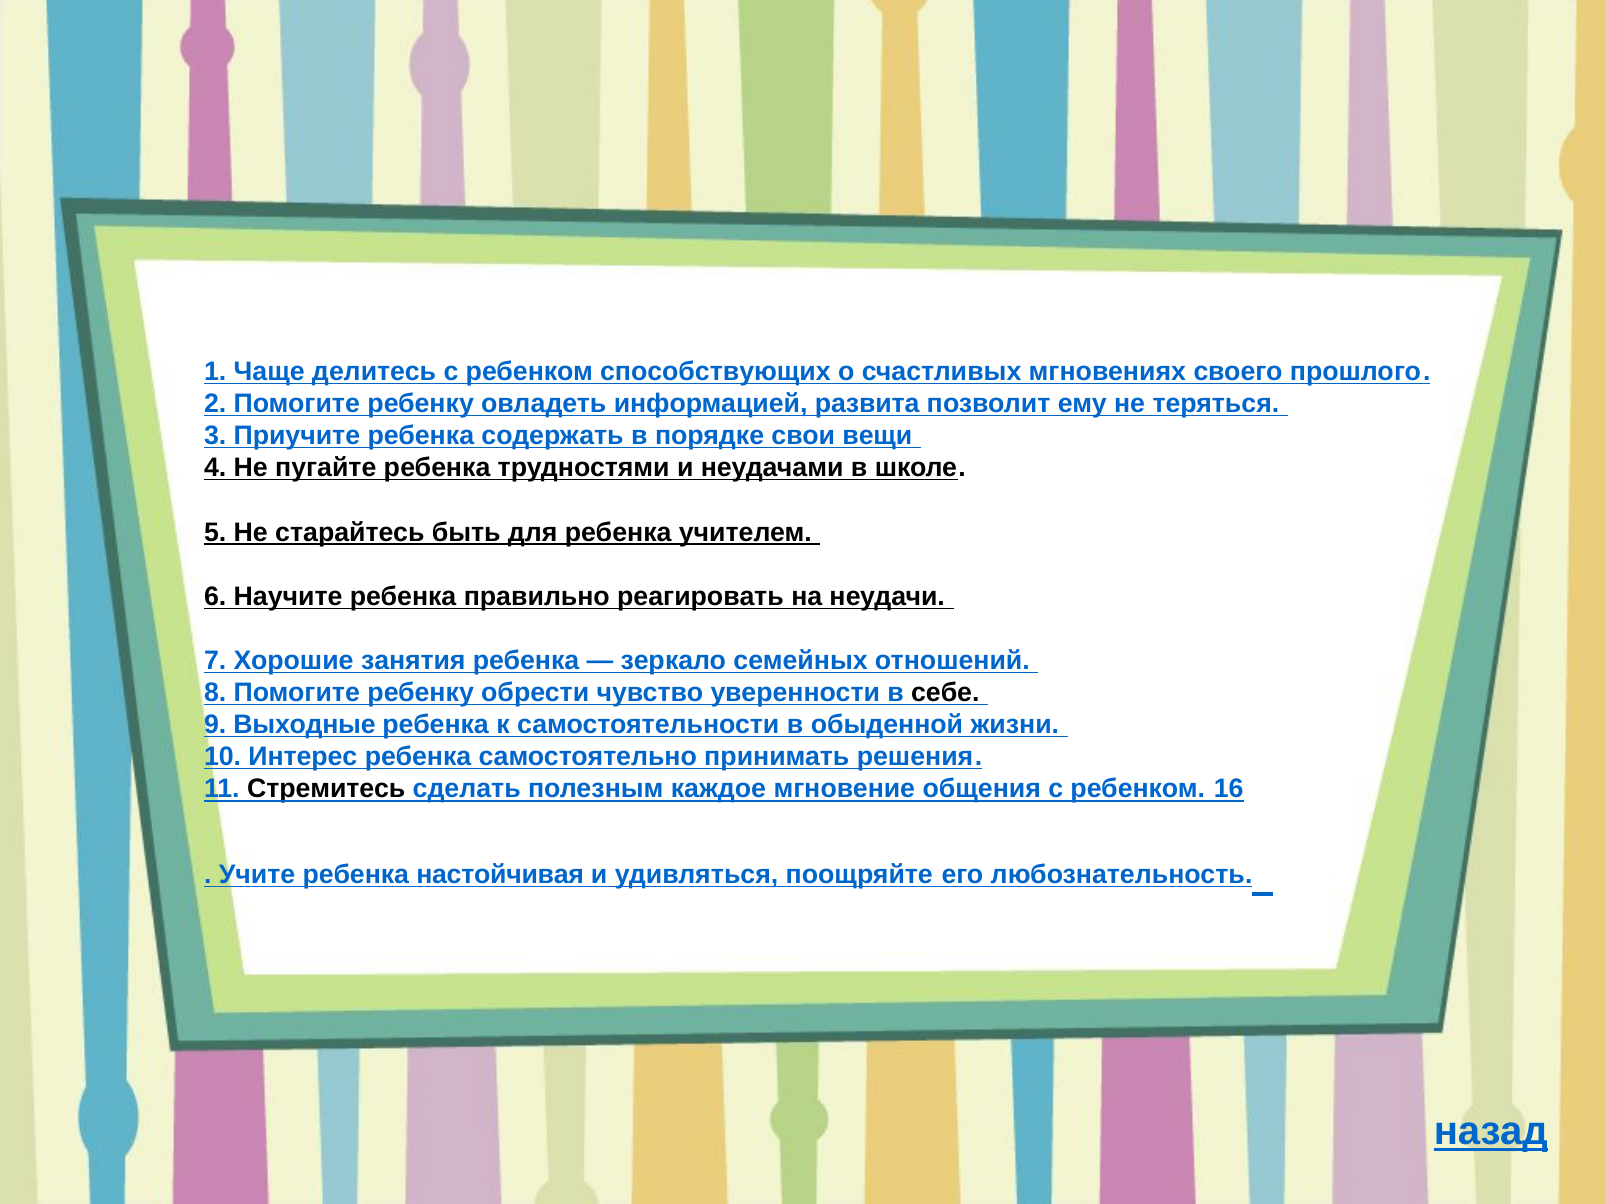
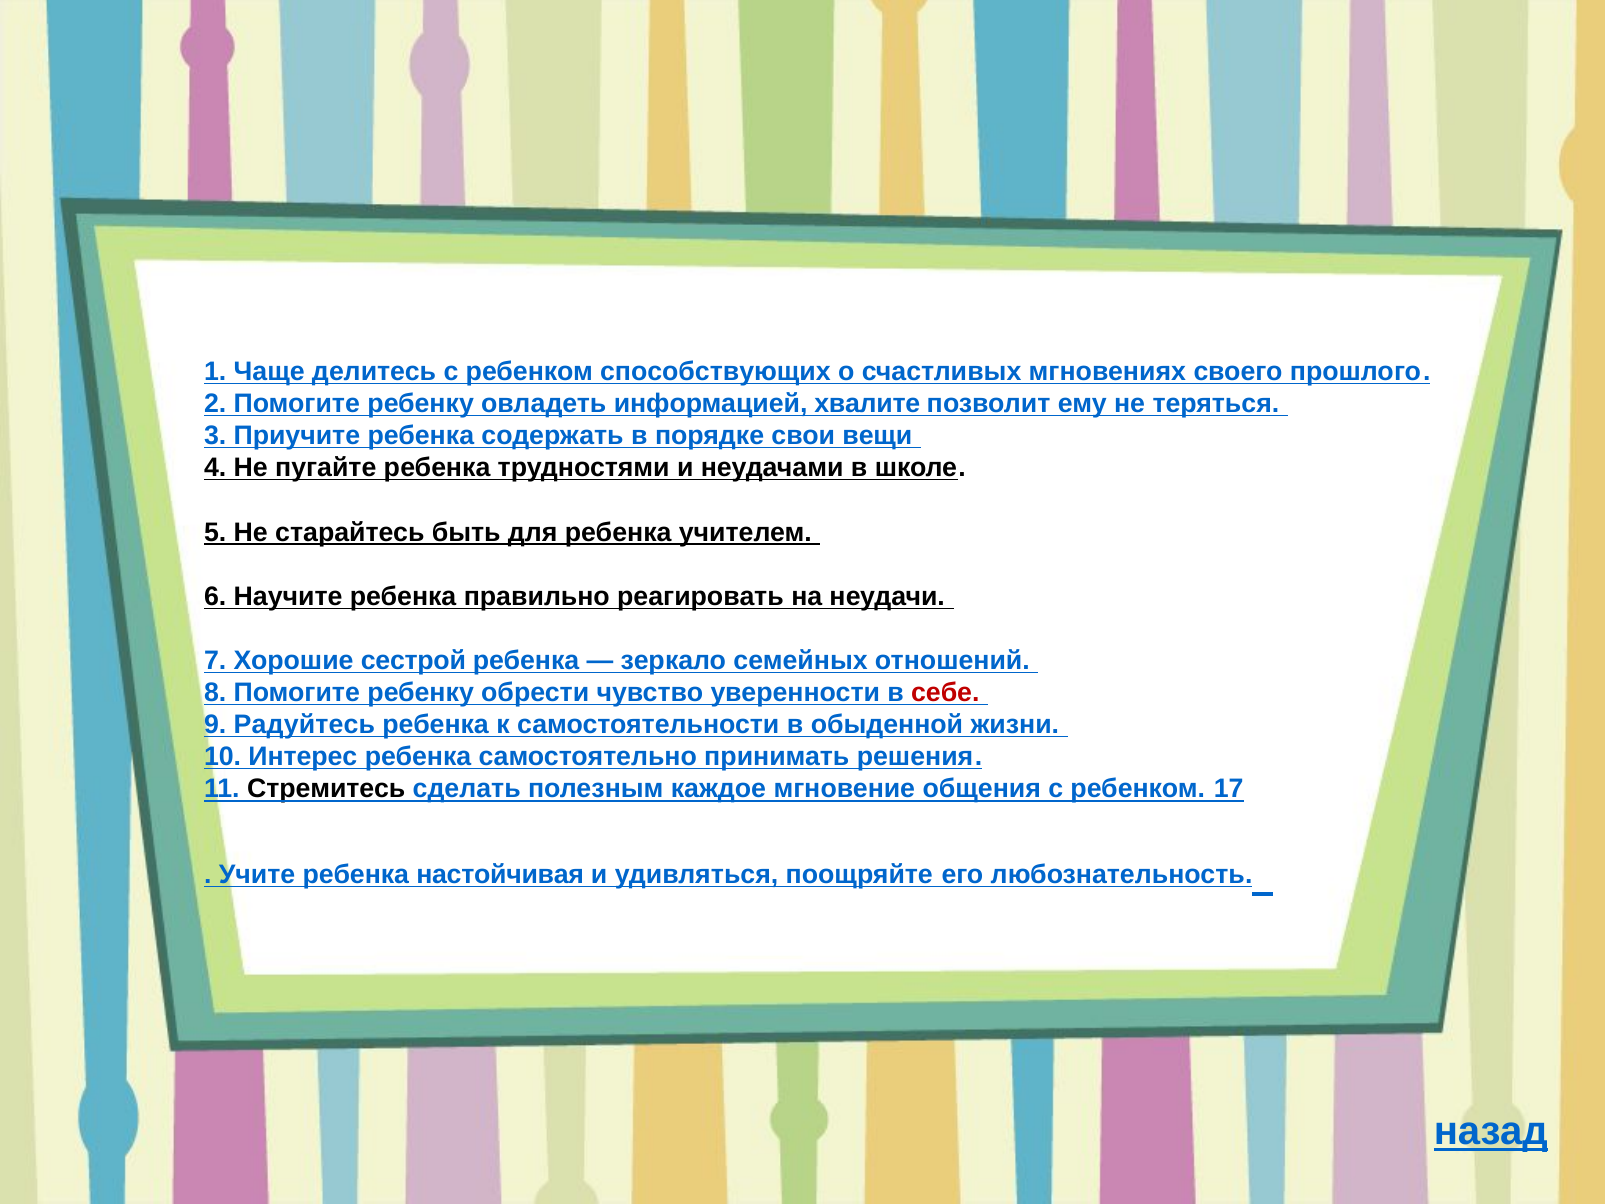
развита: развита -> хвалите (867, 404)
занятия: занятия -> сестрой (413, 661)
себе colour: black -> red (945, 693)
Выходные: Выходные -> Радуйтесь (304, 725)
16: 16 -> 17 (1229, 789)
